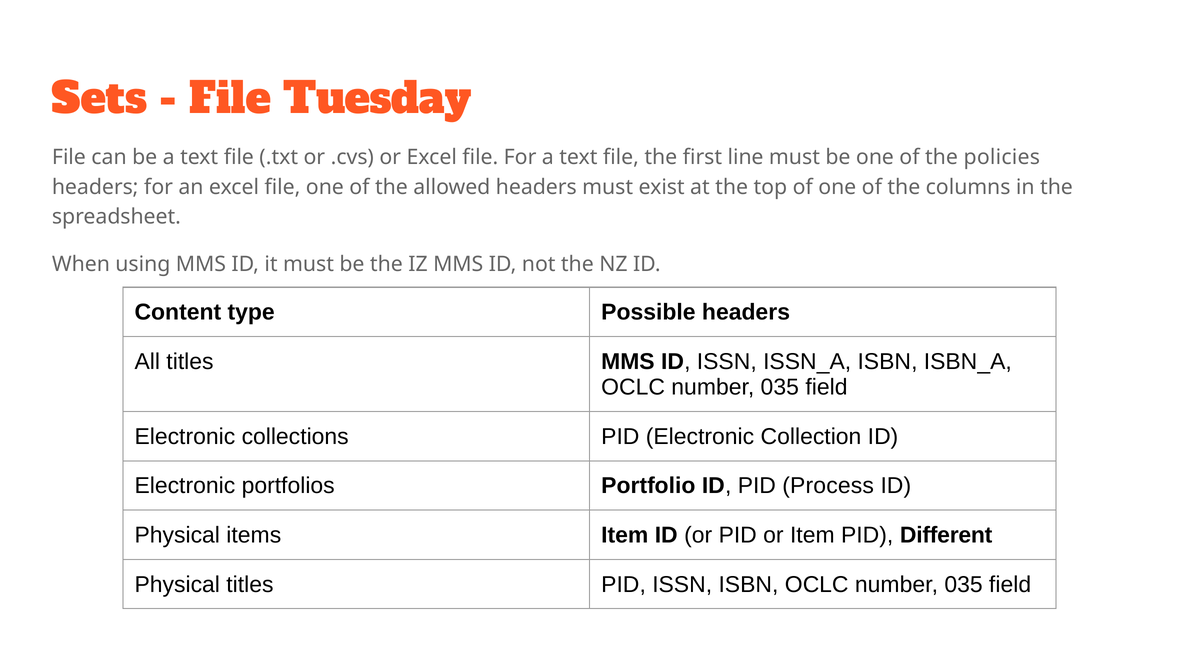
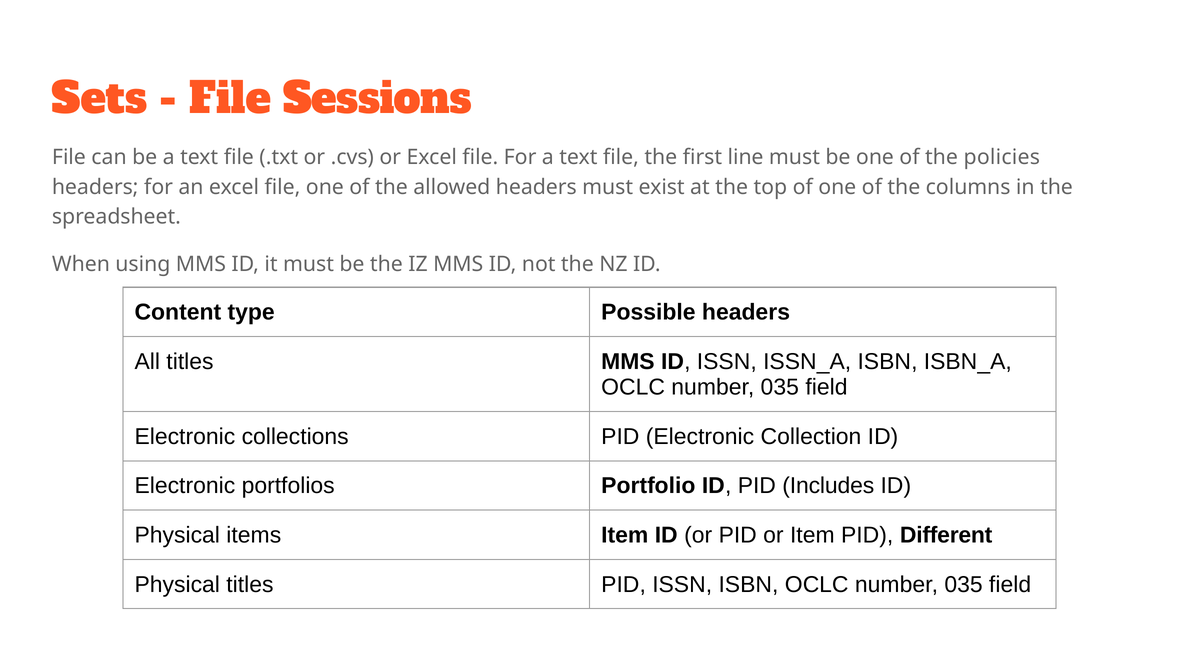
Tuesday: Tuesday -> Sessions (377, 99)
Process: Process -> Includes (828, 486)
